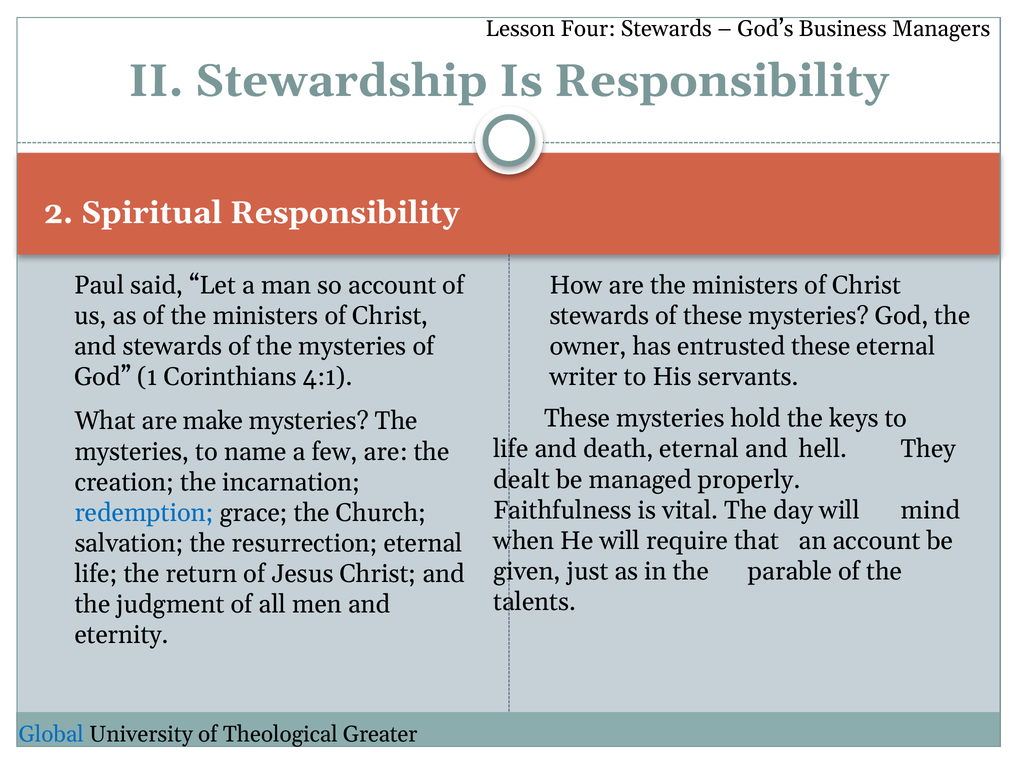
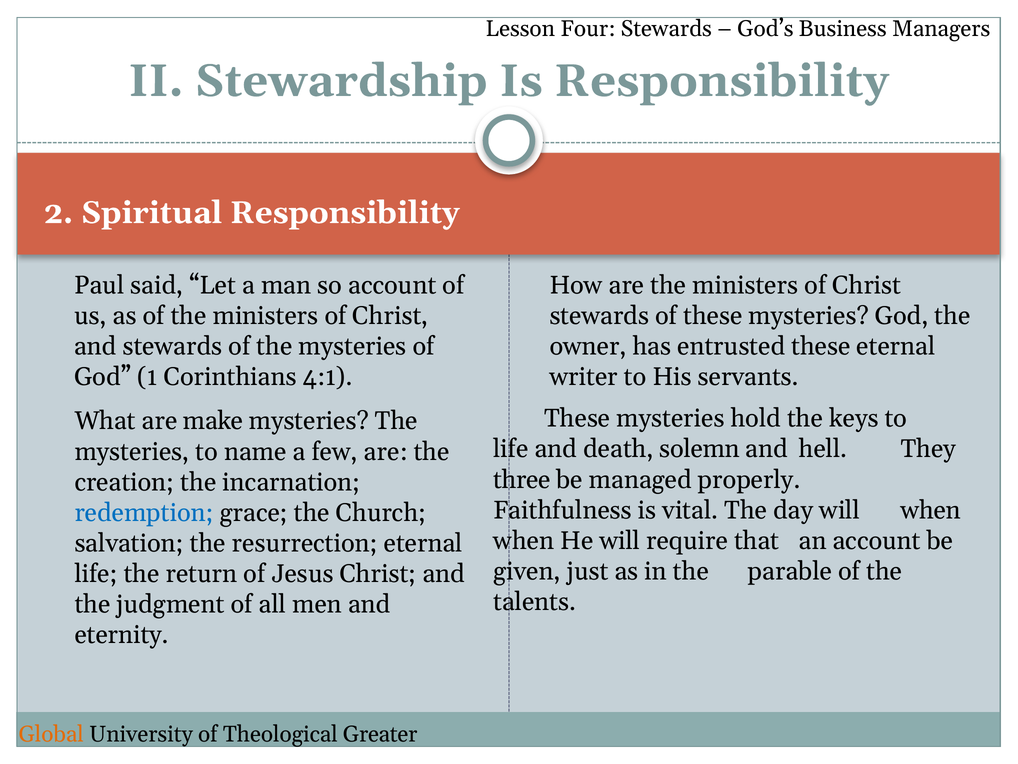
death eternal: eternal -> solemn (700, 449)
dealt: dealt -> three (522, 479)
will mind: mind -> when (931, 510)
Global colour: blue -> orange (51, 734)
